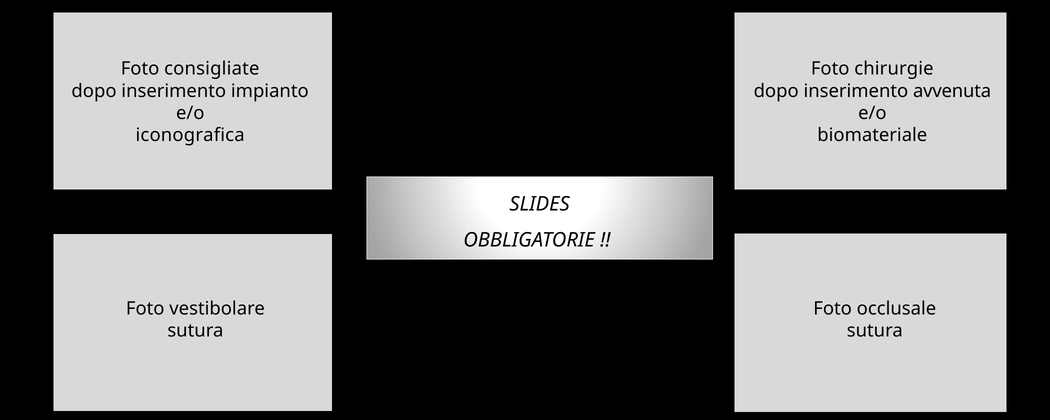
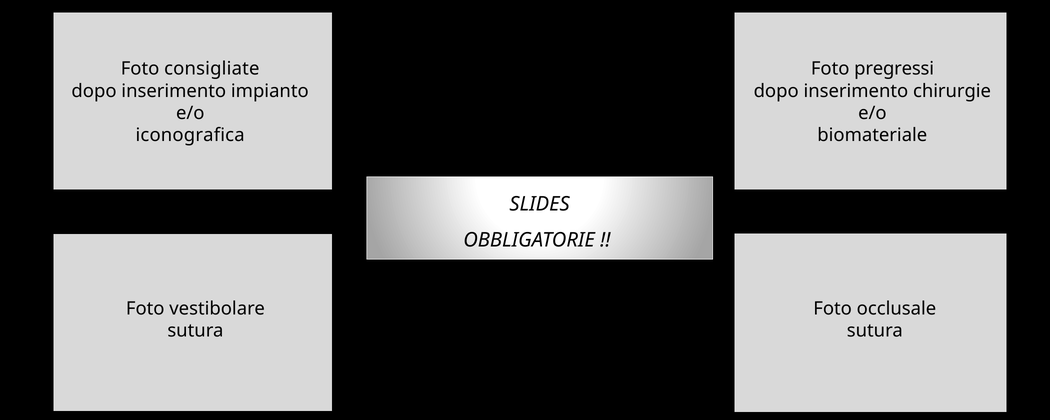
chirurgie: chirurgie -> pregressi (894, 69)
avvenuta: avvenuta -> chirurgie (952, 91)
